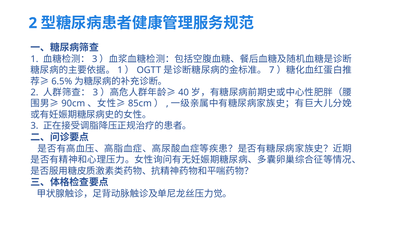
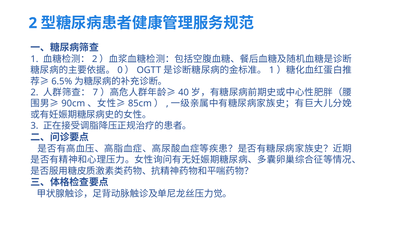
3: 3 -> 2 (95, 59)
1: 1 -> 0 (120, 70)
7: 7 -> 1 (272, 70)
3: 3 -> 7 (95, 93)
